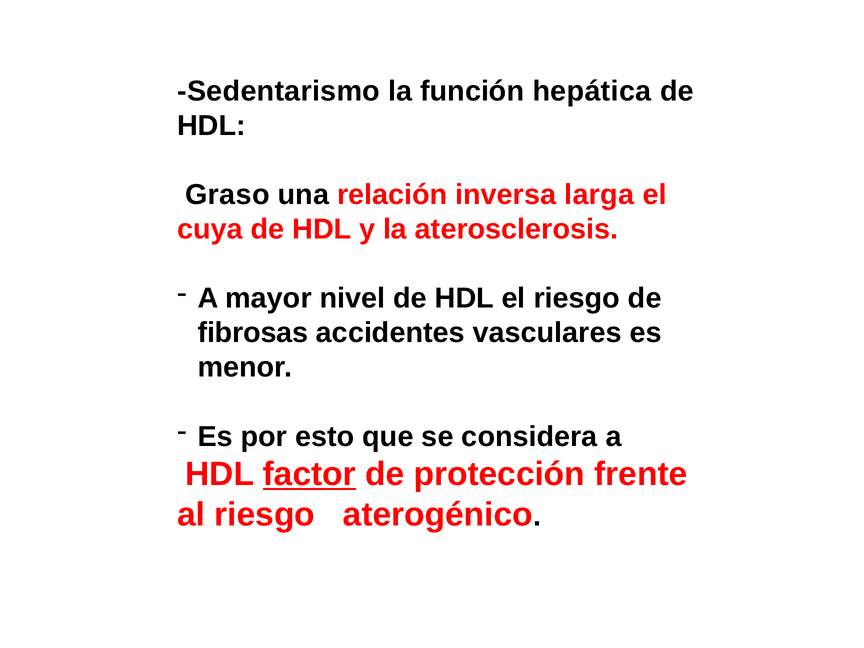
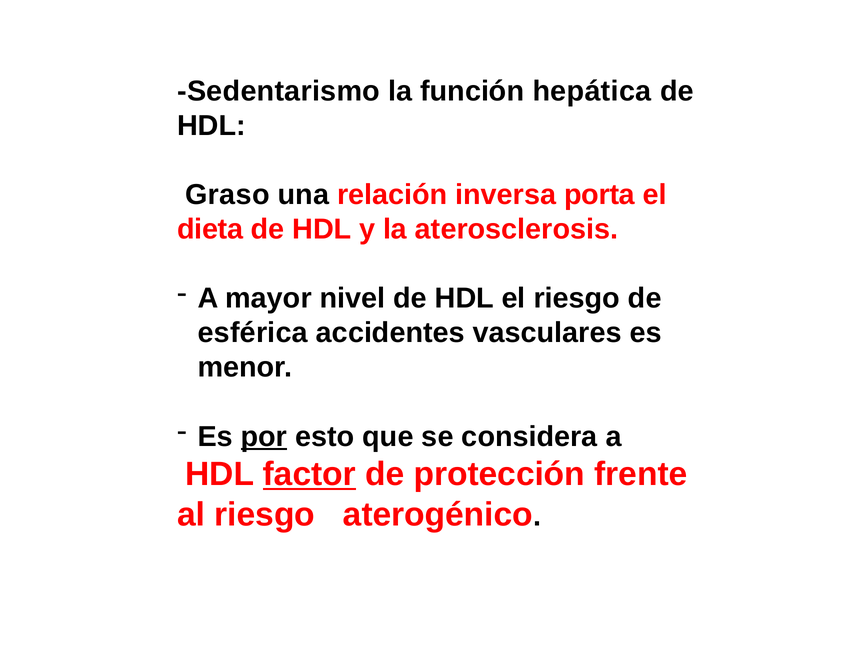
larga: larga -> porta (600, 195)
cuya: cuya -> dieta (210, 229)
fibrosas: fibrosas -> esférica (253, 333)
por underline: none -> present (264, 437)
